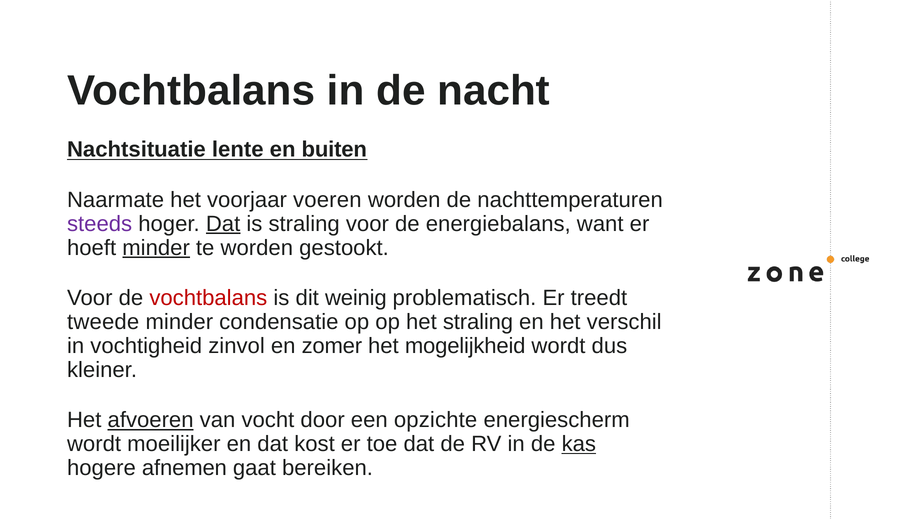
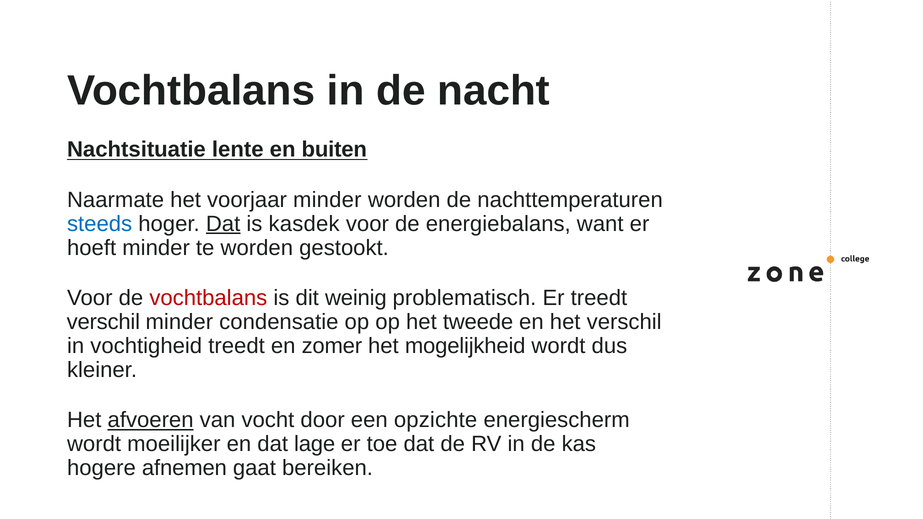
voorjaar voeren: voeren -> minder (327, 200)
steeds colour: purple -> blue (100, 224)
is straling: straling -> kasdek (304, 224)
minder underline: present -> none (156, 248)
tweede: tweede -> verschil (103, 322)
het straling: straling -> tweede (478, 322)
vochtigheid zinvol: zinvol -> treedt (237, 346)
kost: kost -> lage (315, 444)
kas underline: present -> none (579, 444)
